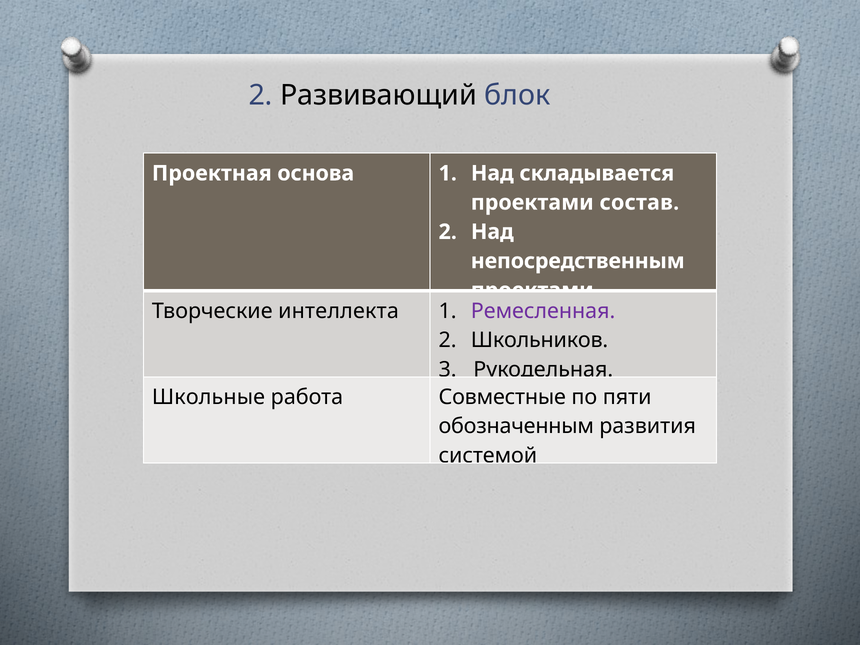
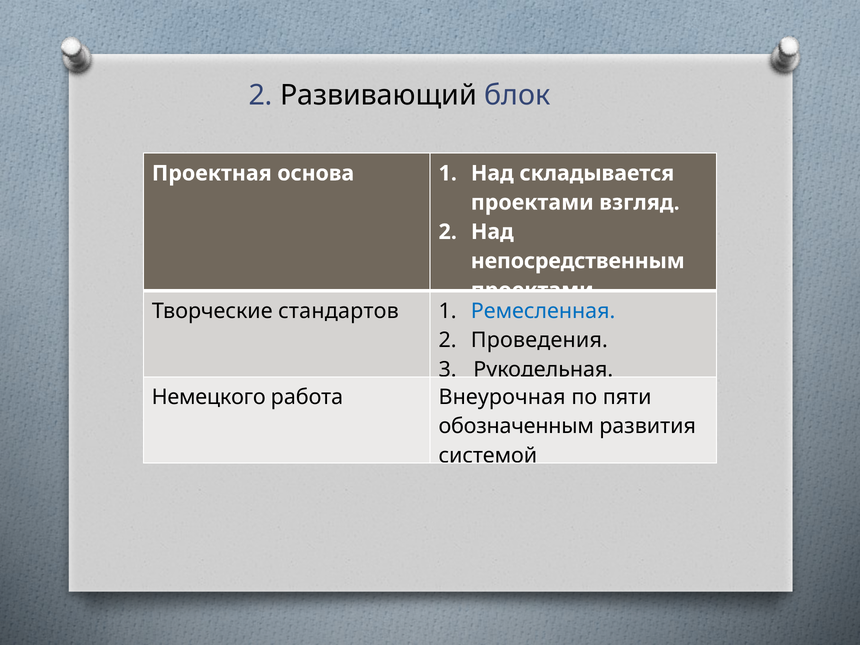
состав: состав -> взгляд (639, 203)
интеллекта: интеллекта -> стандартов (339, 311)
Ремесленная colour: purple -> blue (543, 311)
Школьников: Школьников -> Проведения (539, 340)
Школьные: Школьные -> Немецкого (209, 397)
Совместные: Совместные -> Внеурочная (502, 397)
